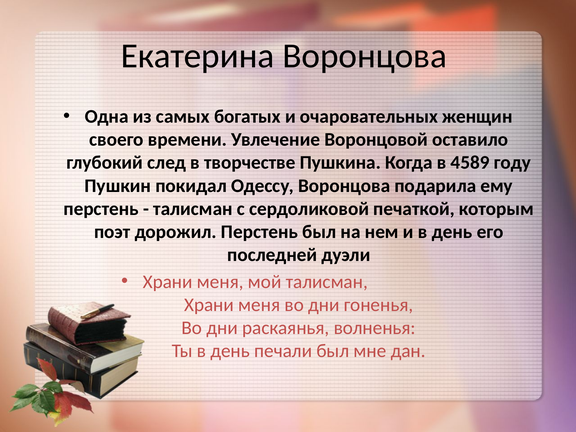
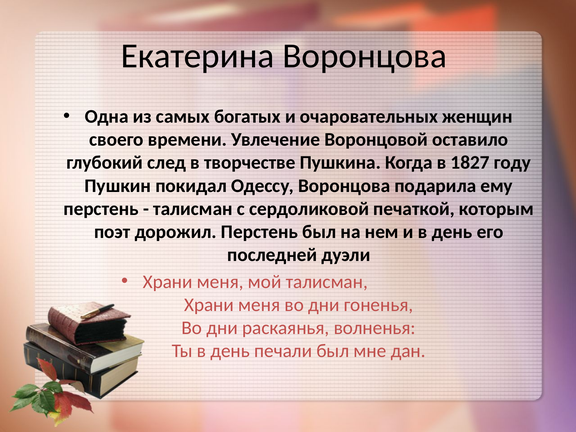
4589: 4589 -> 1827 (470, 163)
